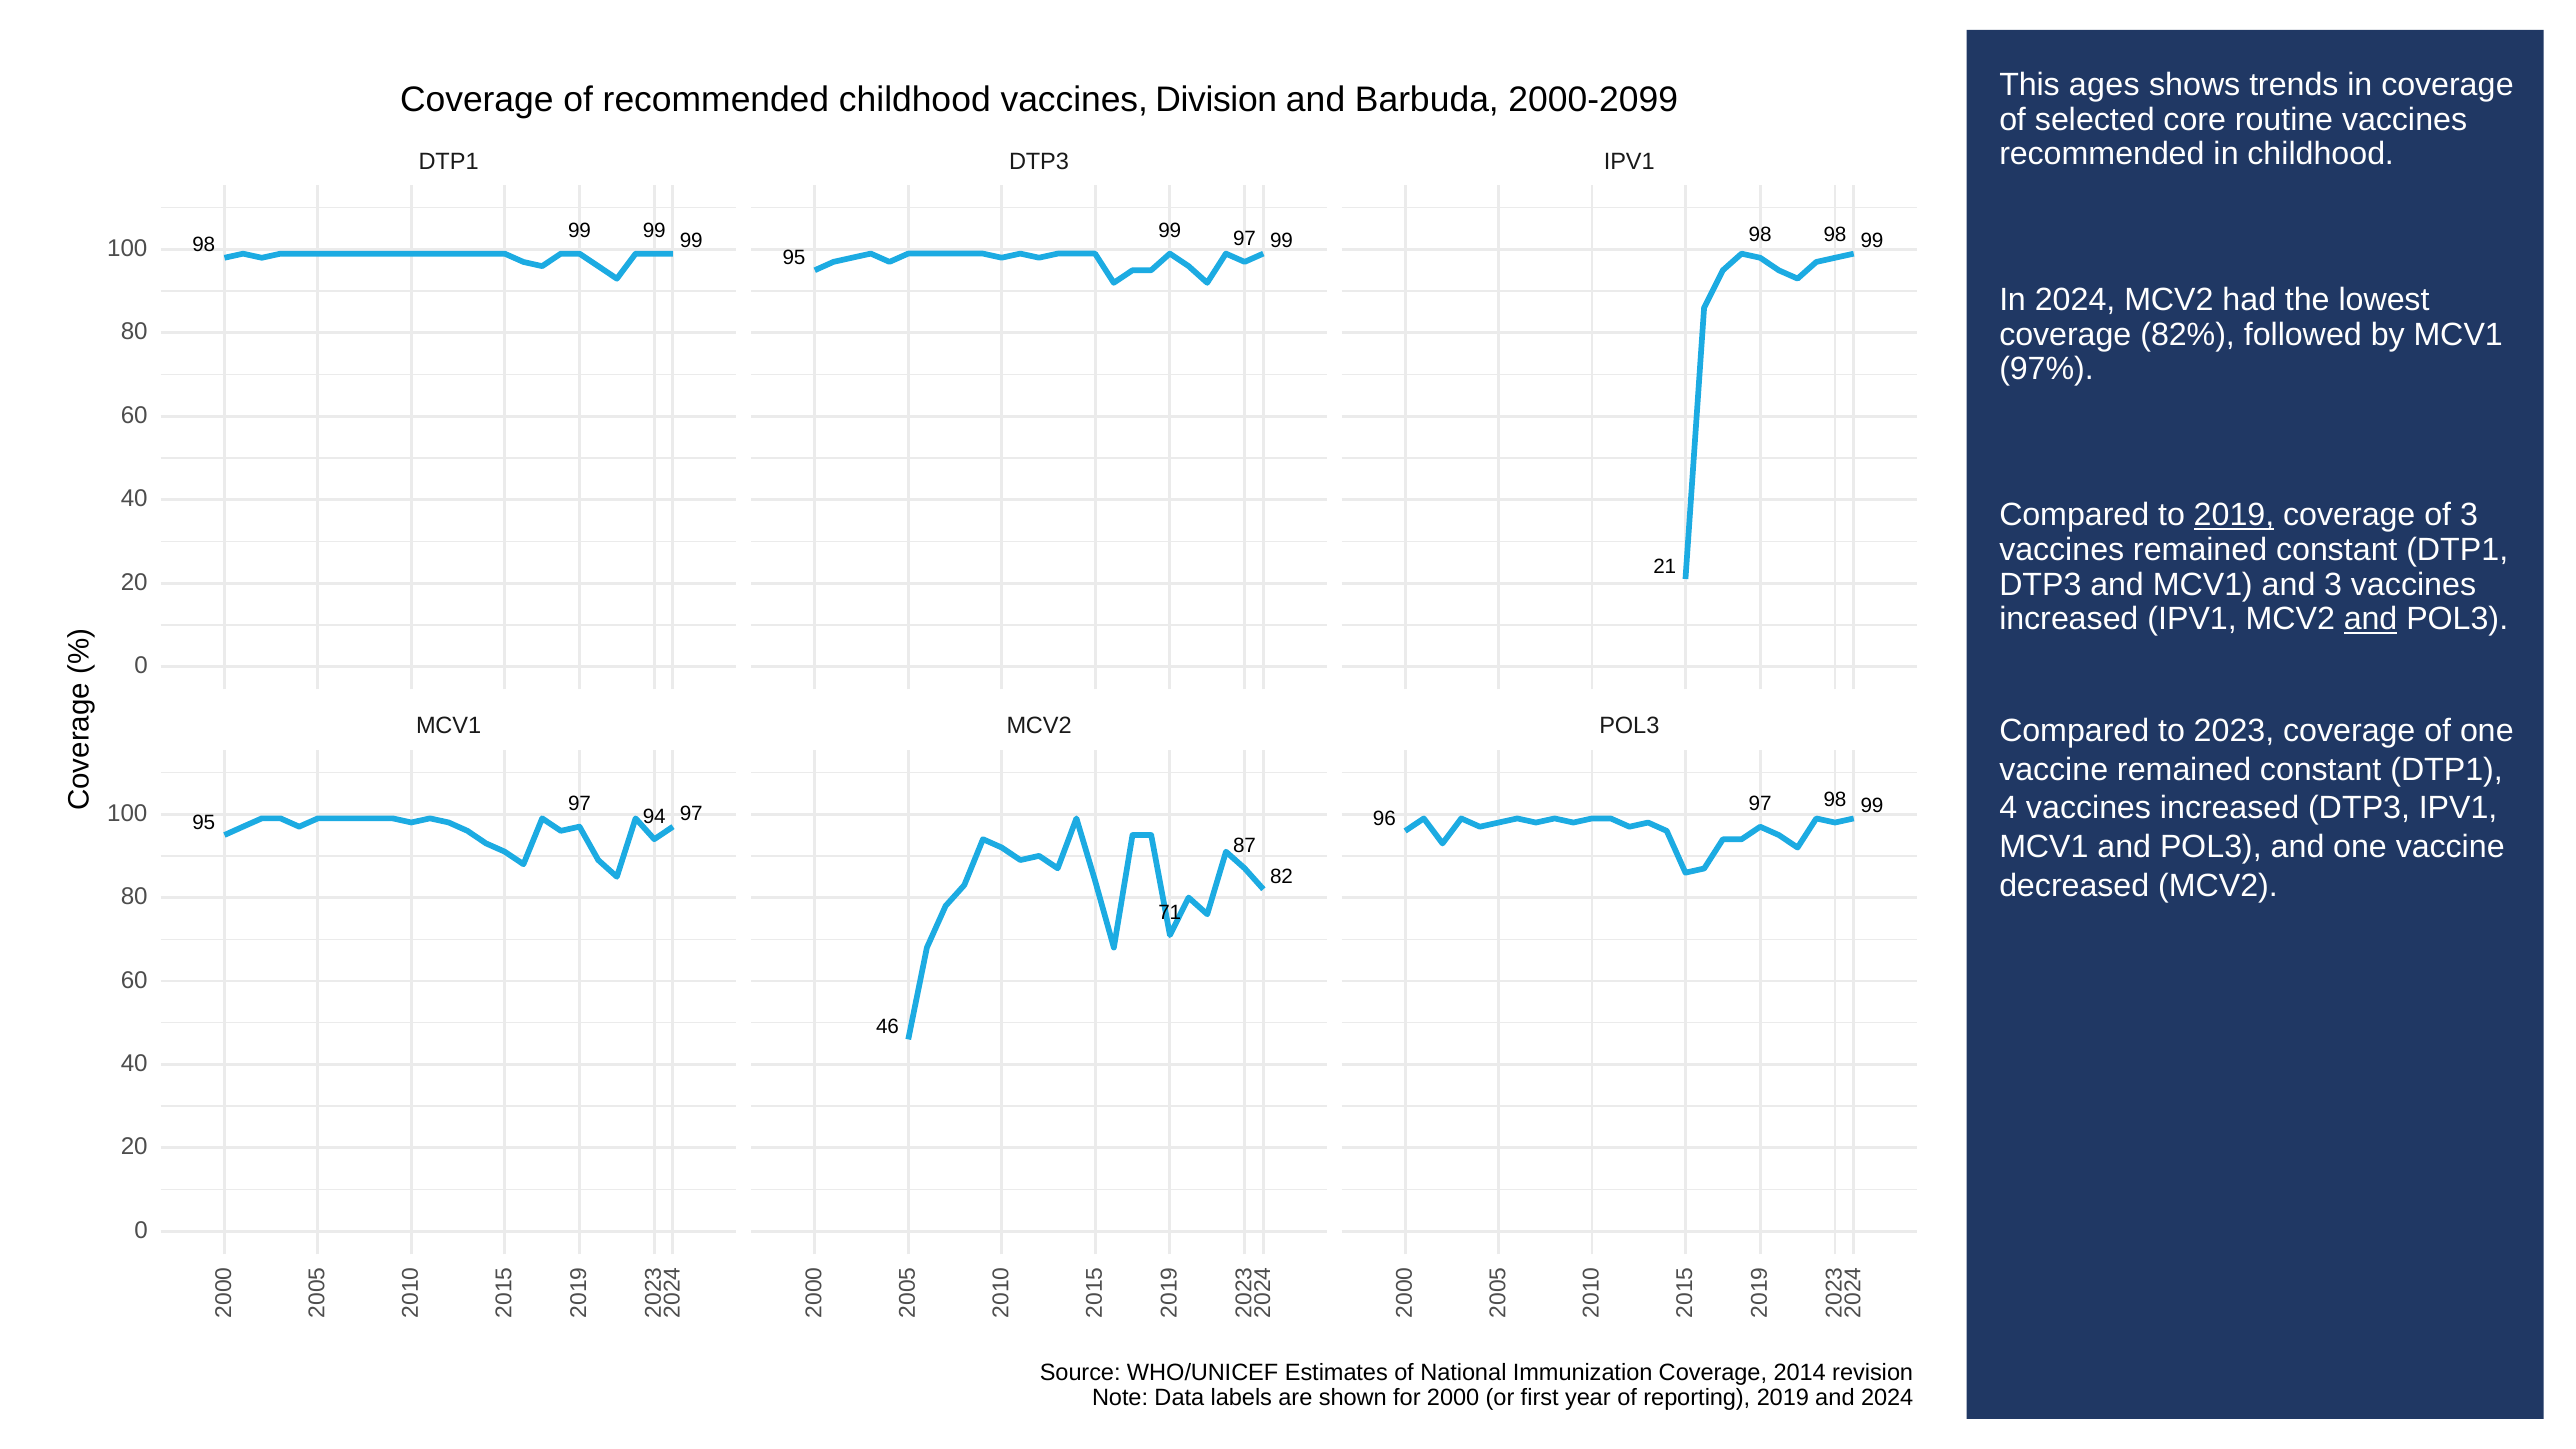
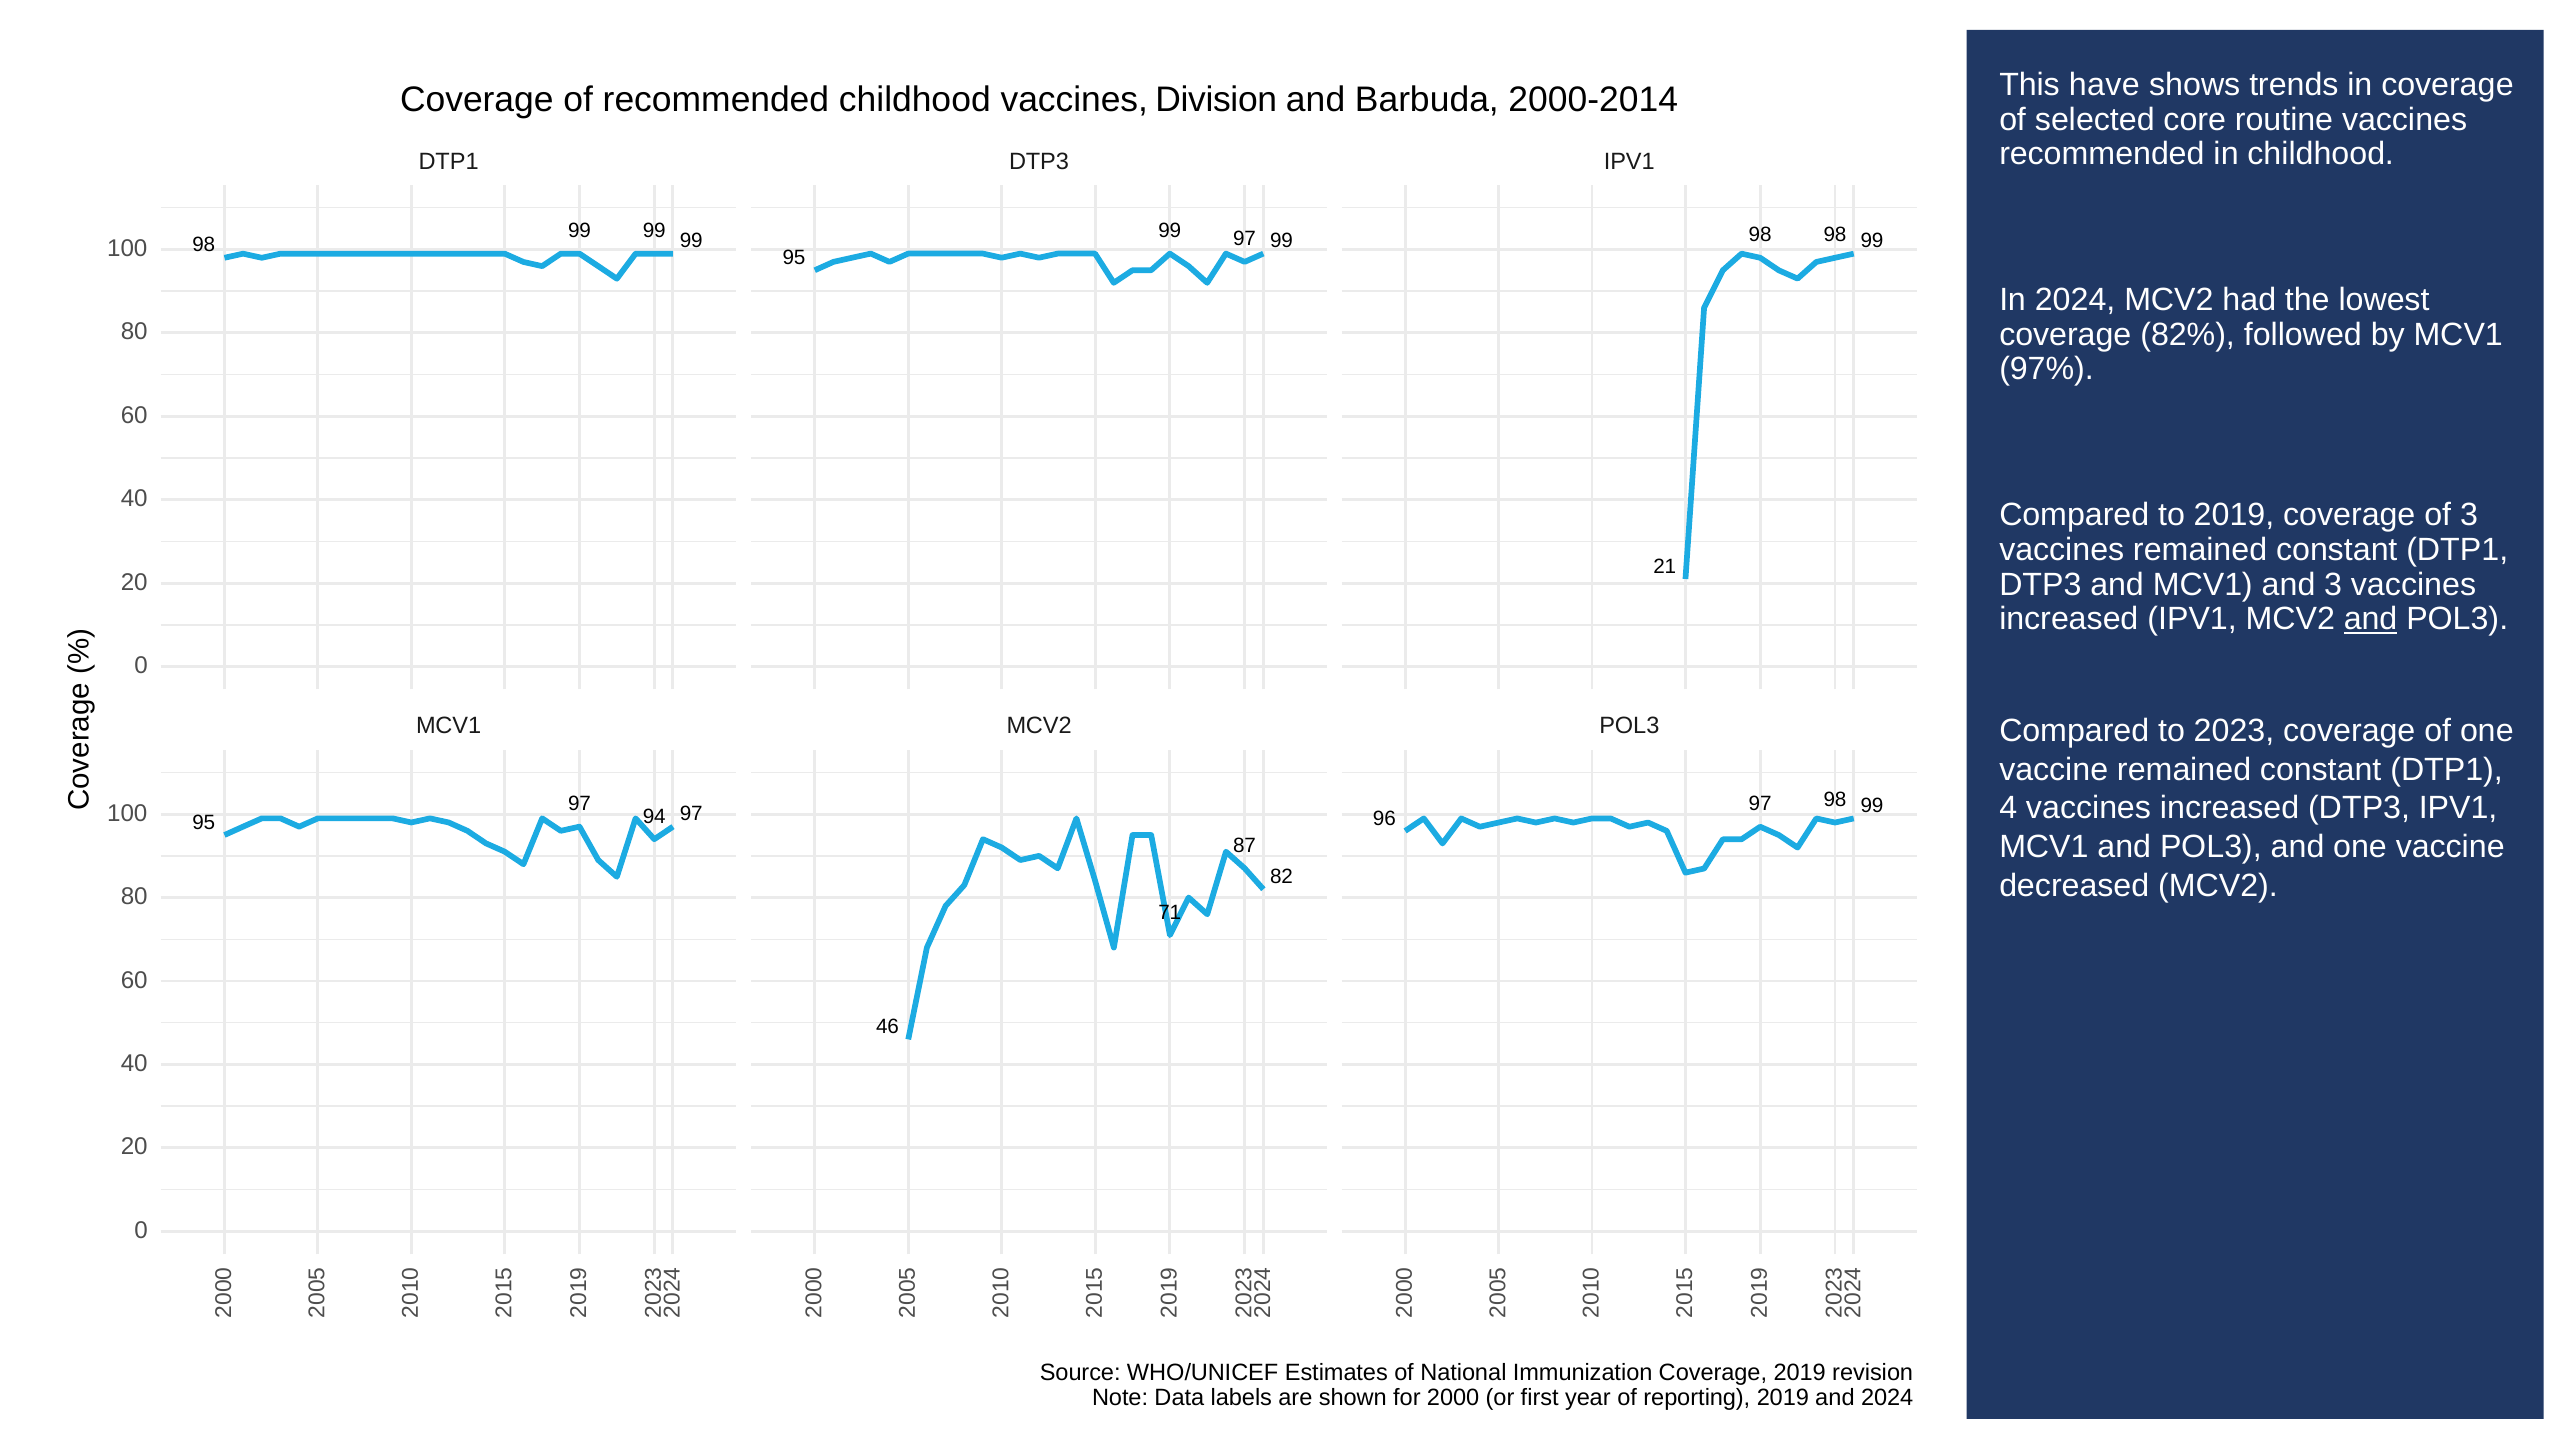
ages: ages -> have (2104, 85)
2000-2099: 2000-2099 -> 2000-2014 (1593, 100)
2019 underline: present -> none (2234, 515)
Coverage 2014: 2014 -> 2019 (1800, 1373)
